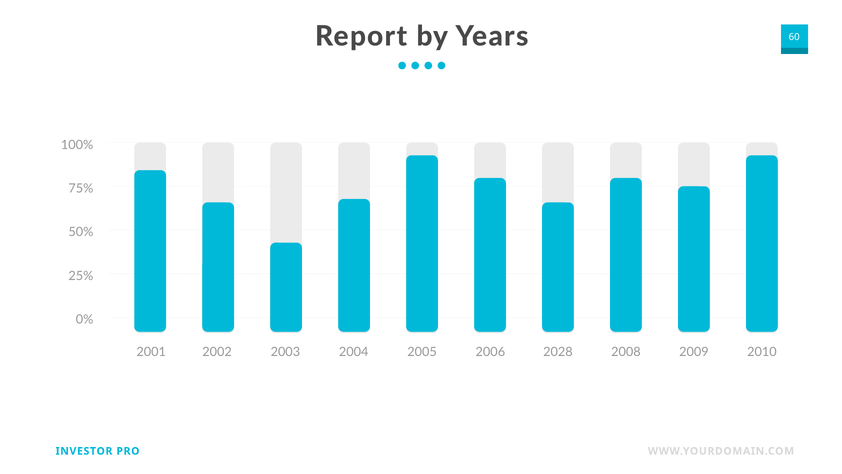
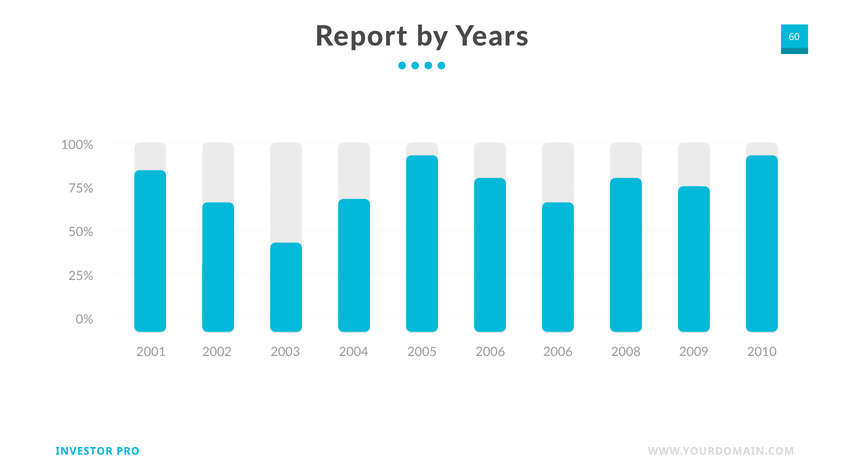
2028: 2028 -> 2006 (558, 352)
